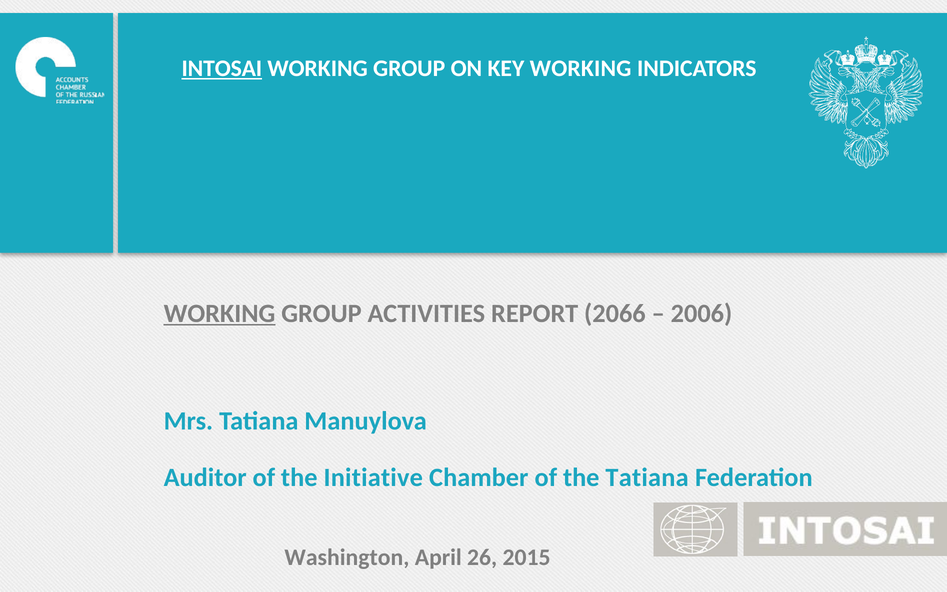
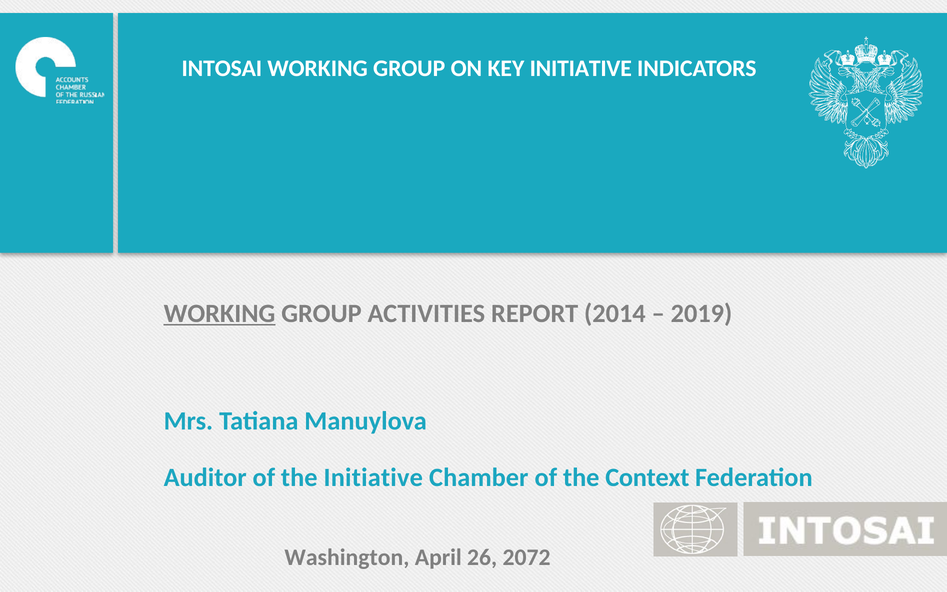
INTOSAI underline: present -> none (222, 69)
KEY WORKING: WORKING -> INITIATIVE (581, 69)
2066: 2066 -> 2014 (615, 313)
2006: 2006 -> 2019 (701, 313)
the Tatiana: Tatiana -> Context (647, 478)
2015: 2015 -> 2072 (527, 557)
